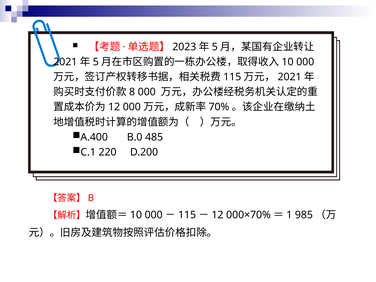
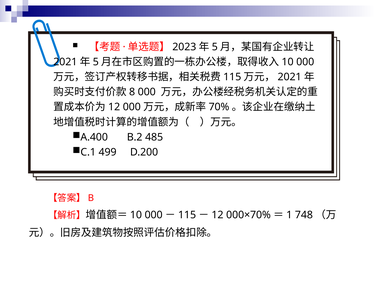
B.0: B.0 -> B.2 (135, 137)
220: 220 -> 499 (108, 152)
985: 985 -> 748 (304, 215)
